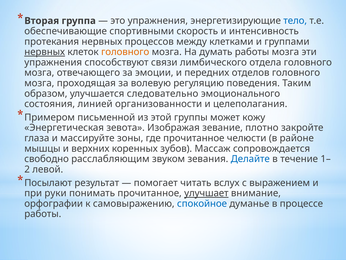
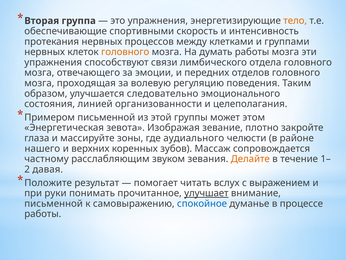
тело colour: blue -> orange (295, 21)
нервных underline: present -> none (45, 52)
кожу: кожу -> этом (254, 117)
где прочитанное: прочитанное -> аудиального (194, 138)
мышцы: мышцы -> нашего (42, 148)
свободно: свободно -> частному (47, 159)
Делайте colour: blue -> orange (250, 159)
левой: левой -> давая (48, 169)
Посылают: Посылают -> Положите (48, 182)
орфографии: орфографии -> письменной (54, 203)
